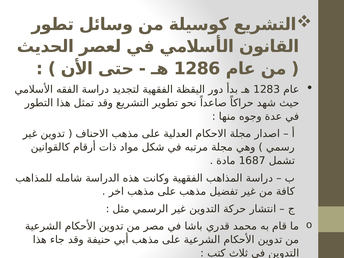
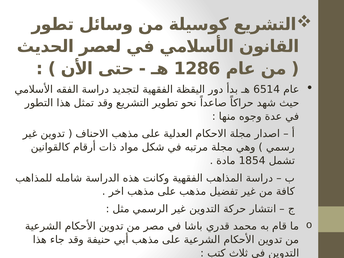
1283: 1283 -> 6514 (267, 89)
1687: 1687 -> 1854 (252, 161)
